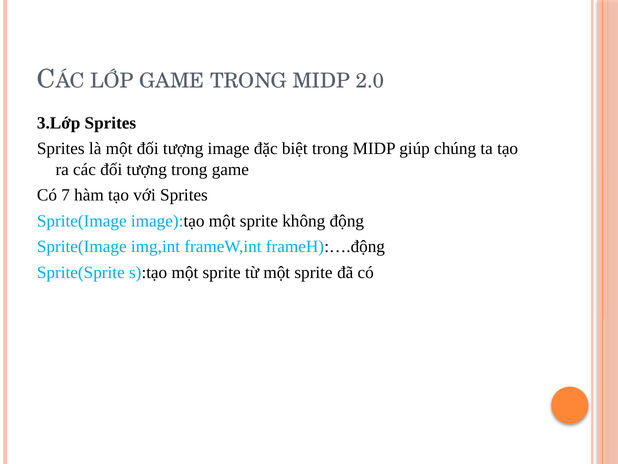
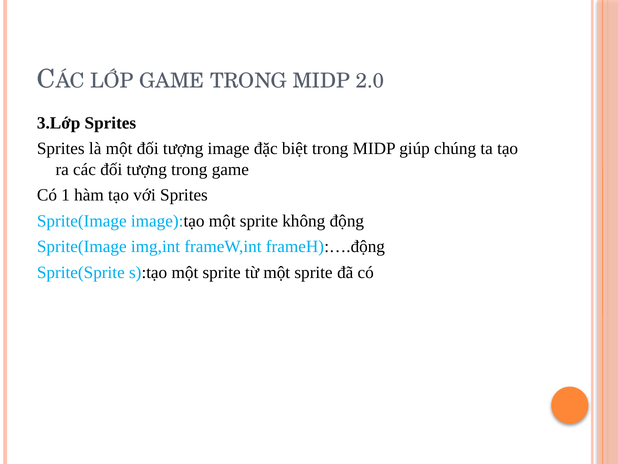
7: 7 -> 1 (66, 195)
